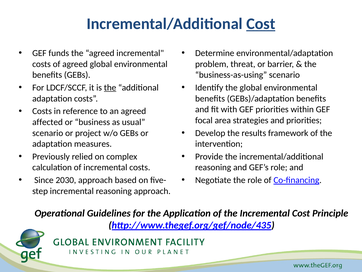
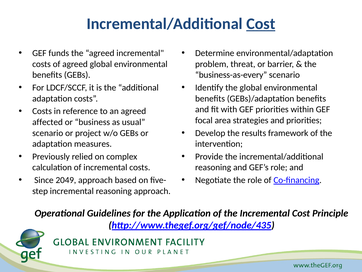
business-as-using: business-as-using -> business-as-every (231, 75)
the underline: present -> none (110, 88)
2030: 2030 -> 2049 (66, 180)
